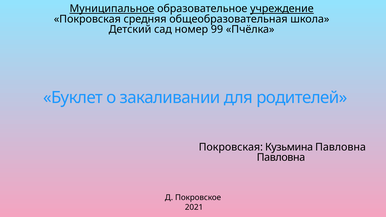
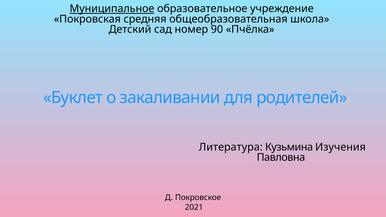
учреждение underline: present -> none (282, 9)
99: 99 -> 90 (217, 29)
Покровская: Покровская -> Литература (231, 147)
Кузьмина Павловна: Павловна -> Изучения (340, 147)
